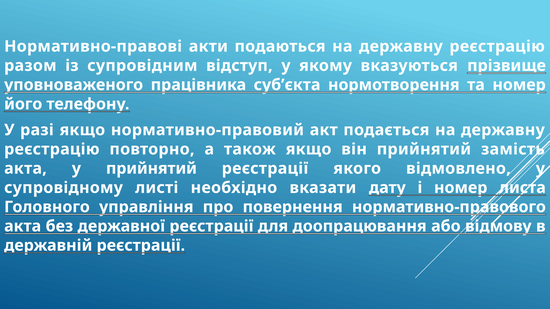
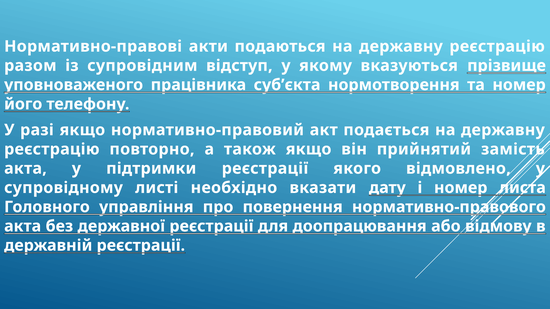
у прийнятий: прийнятий -> підтримки (151, 169)
